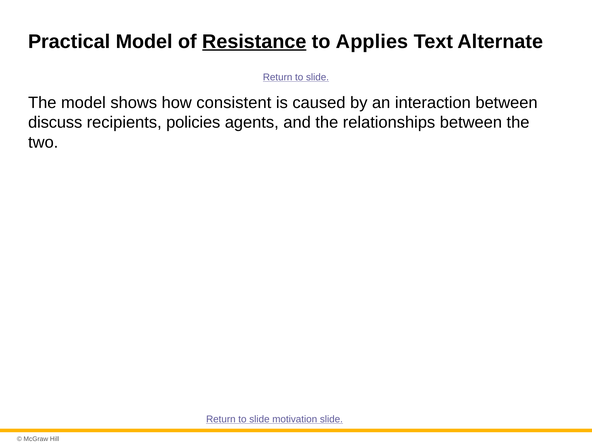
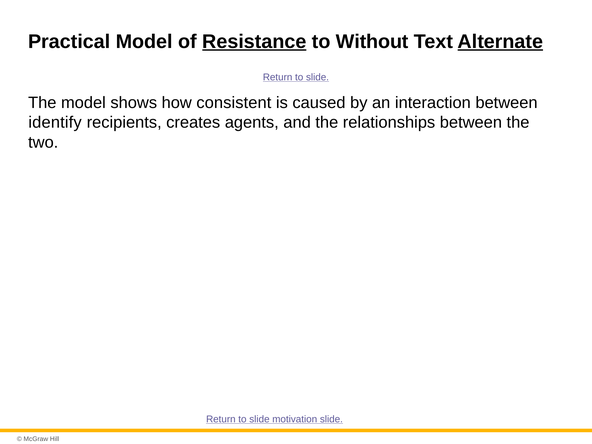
Applies: Applies -> Without (372, 42)
Alternate underline: none -> present (500, 42)
discuss: discuss -> identify (55, 123)
policies: policies -> creates (193, 123)
